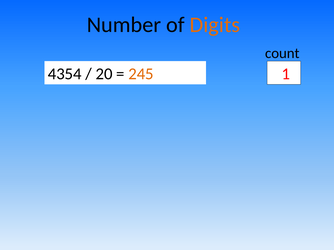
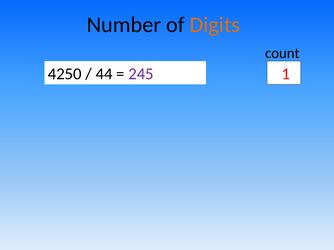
4354: 4354 -> 4250 (65, 74)
20: 20 -> 44 (104, 74)
245 colour: orange -> purple (141, 74)
